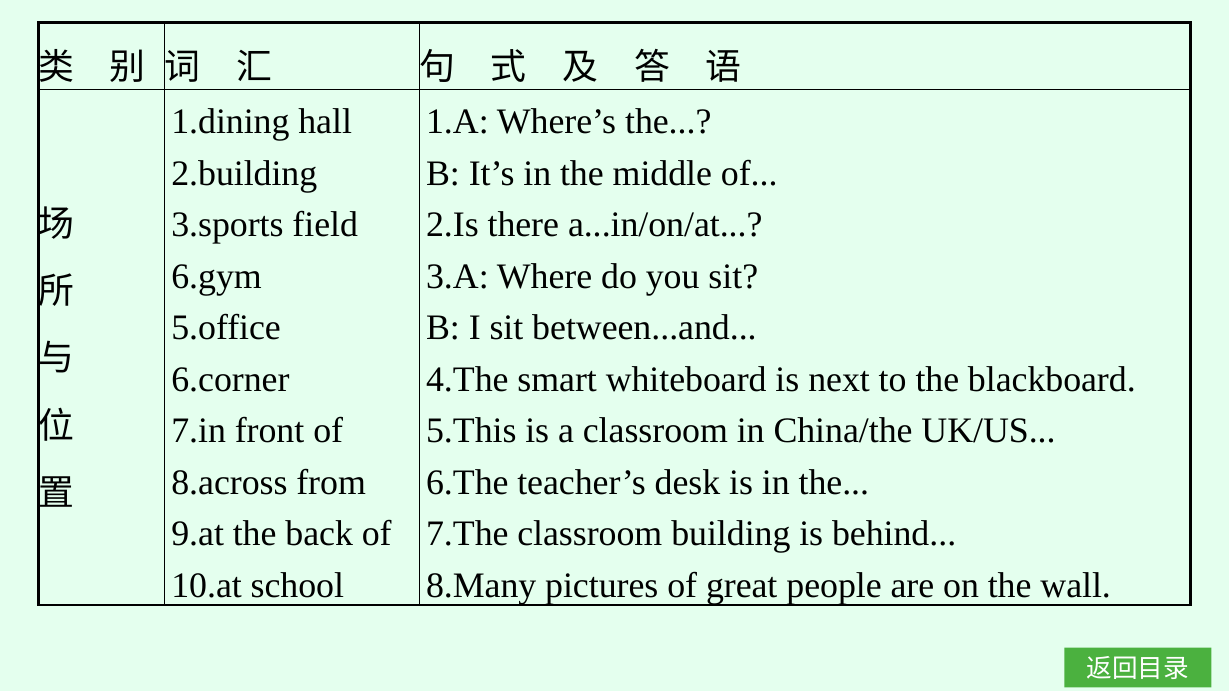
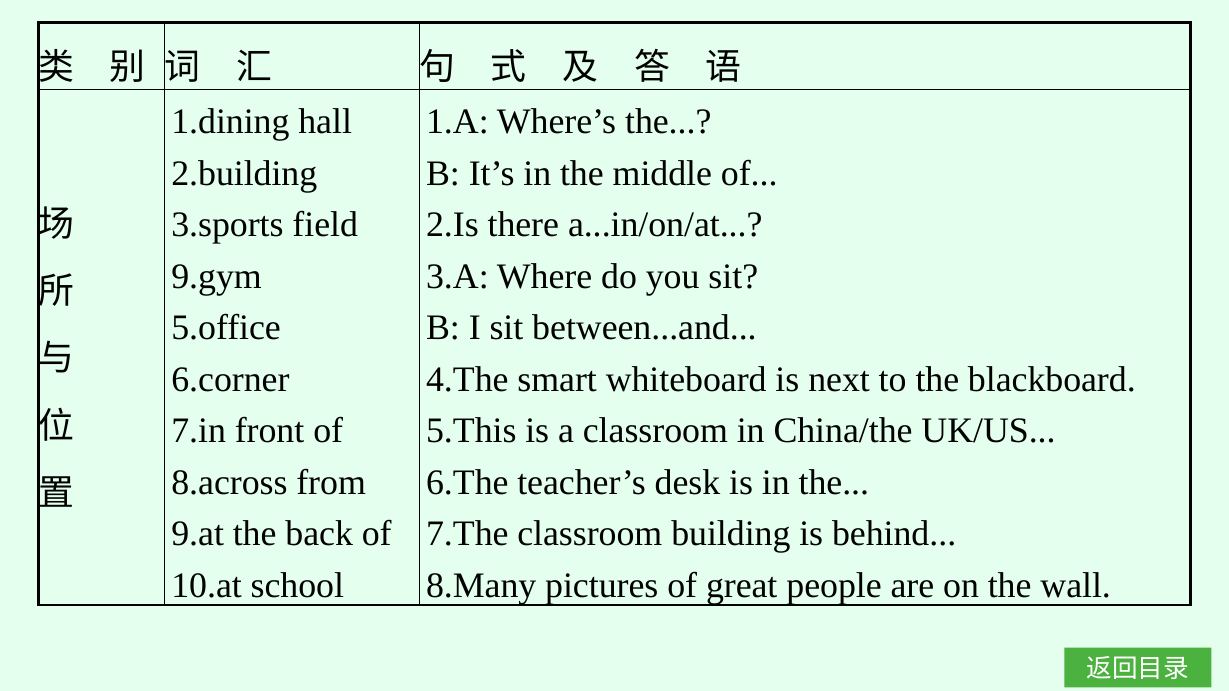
6.gym: 6.gym -> 9.gym (217, 277)
